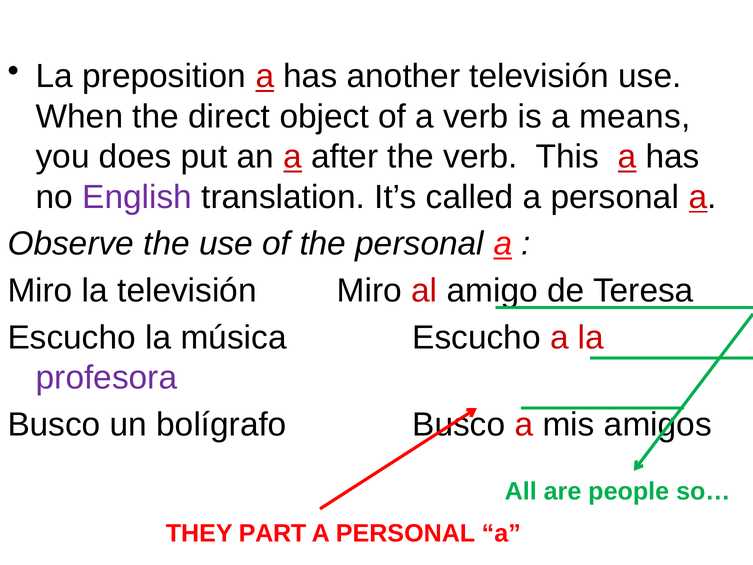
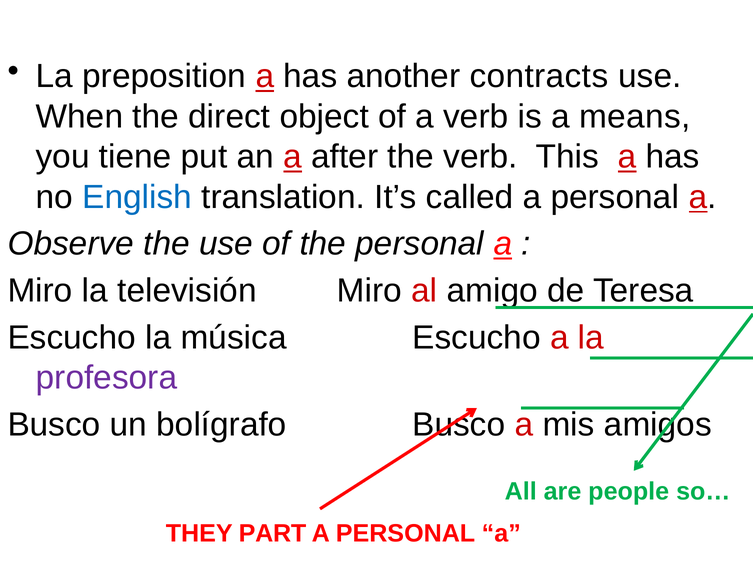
another televisión: televisión -> contracts (539, 76)
does: does -> tiene (135, 157)
English colour: purple -> blue (137, 197)
